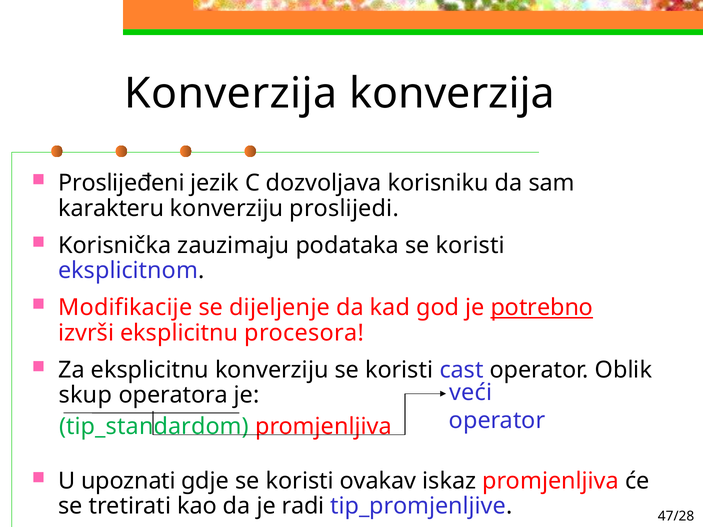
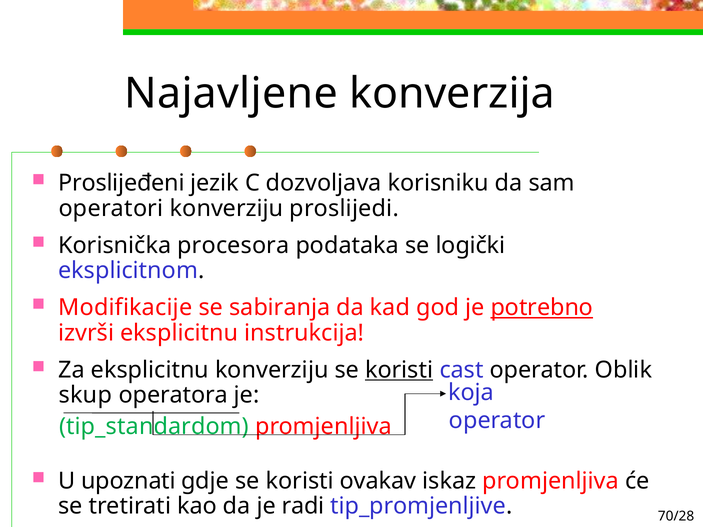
Konverzija: Konverzija -> Najavljene (231, 94)
karakteru: karakteru -> operatori (111, 208)
zauzimaju: zauzimaju -> procesora (233, 245)
podataka se koristi: koristi -> logički (470, 245)
dijeljenje: dijeljenje -> sabiranja (280, 308)
procesora: procesora -> instrukcija (304, 333)
koristi underline: none -> present (399, 370)
veći: veći -> koja (471, 393)
47/28: 47/28 -> 70/28 (676, 516)
